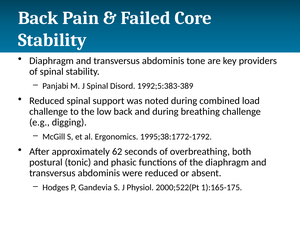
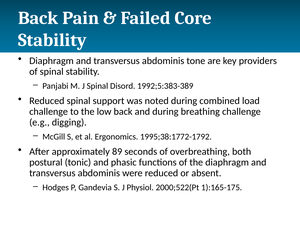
62: 62 -> 89 (117, 152)
